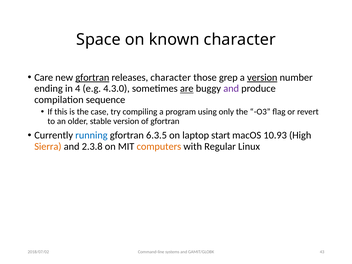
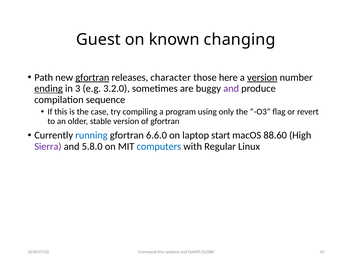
Space: Space -> Guest (98, 39)
known character: character -> changing (240, 39)
Care: Care -> Path (44, 78)
grep: grep -> here (228, 78)
ending underline: none -> present (49, 89)
4: 4 -> 3 (78, 89)
4.3.0: 4.3.0 -> 3.2.0 (116, 89)
are underline: present -> none (187, 89)
6.3.5: 6.3.5 -> 6.6.0 (157, 135)
10.93: 10.93 -> 88.60 (275, 135)
Sierra colour: orange -> purple (48, 146)
2.3.8: 2.3.8 -> 5.8.0 (92, 146)
computers colour: orange -> blue (159, 146)
